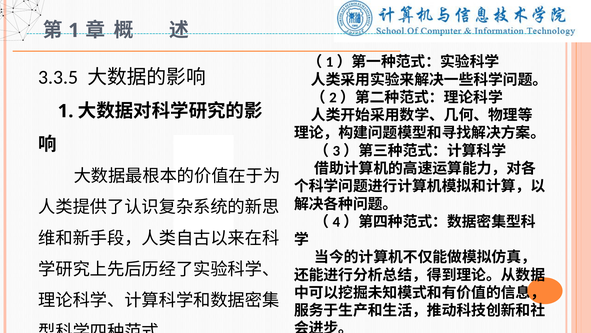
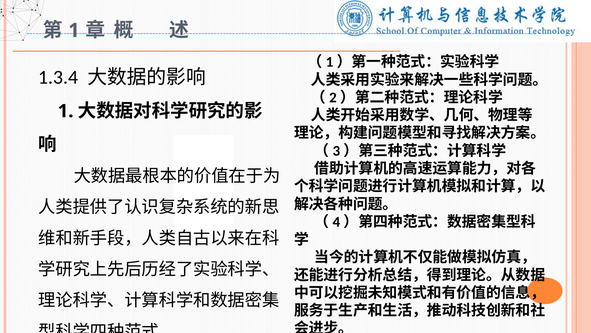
3.3.5: 3.3.5 -> 1.3.4 (58, 77)
